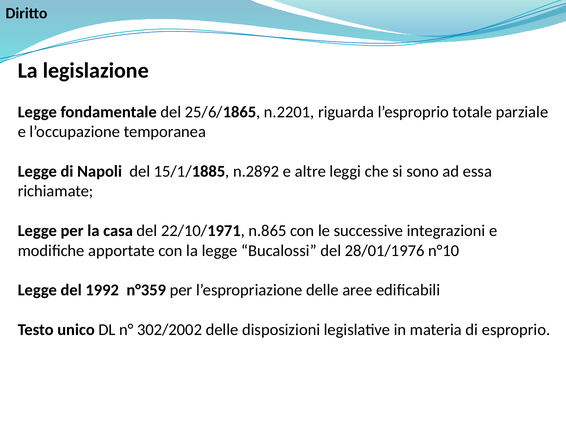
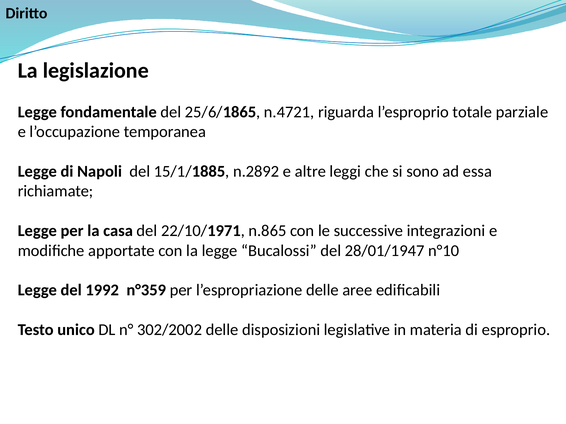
n.2201: n.2201 -> n.4721 (289, 112)
28/01/1976: 28/01/1976 -> 28/01/1947 (385, 251)
